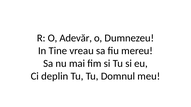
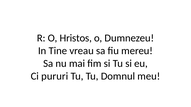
Adevăr: Adevăr -> Hristos (76, 38)
deplin: deplin -> pururi (55, 76)
